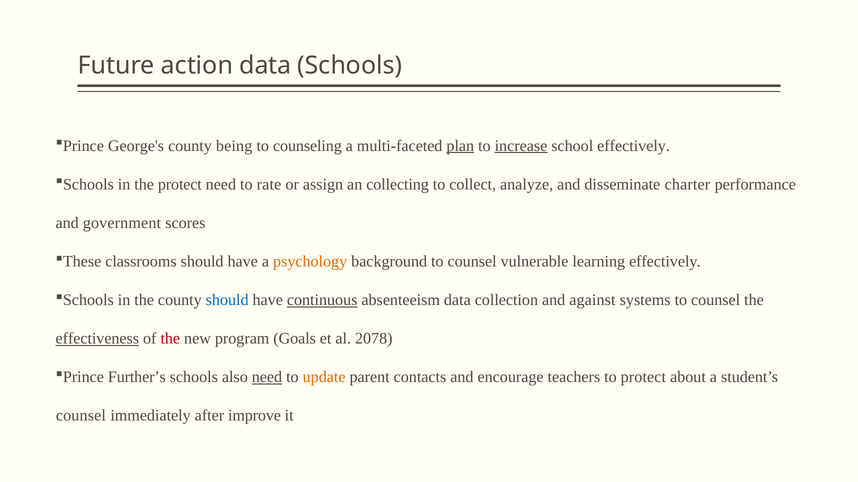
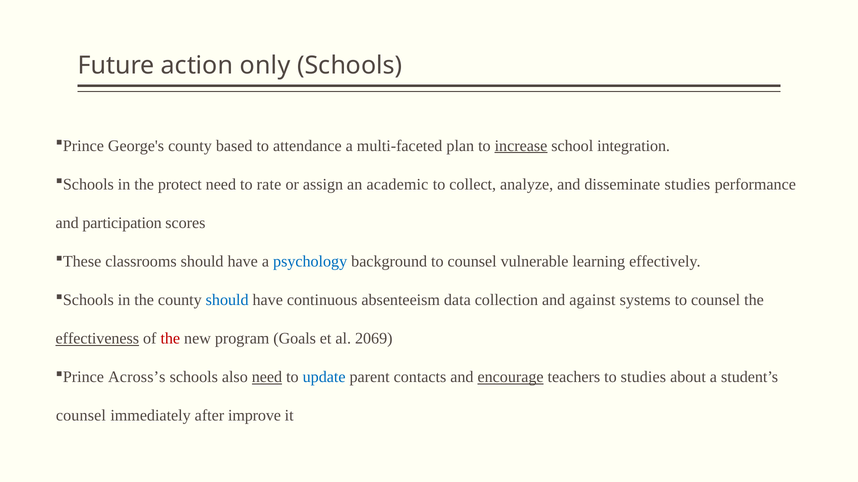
action data: data -> only (265, 66)
being: being -> based (234, 146)
counseling: counseling -> attendance (307, 146)
plan underline: present -> none (460, 146)
school effectively: effectively -> integration (634, 146)
collecting: collecting -> academic (397, 185)
disseminate charter: charter -> studies (687, 185)
government: government -> participation (122, 223)
psychology colour: orange -> blue (310, 262)
continuous underline: present -> none (322, 300)
2078: 2078 -> 2069 (374, 339)
Further’s: Further’s -> Across’s (137, 378)
update colour: orange -> blue (324, 378)
encourage underline: none -> present (511, 378)
to protect: protect -> studies (643, 378)
